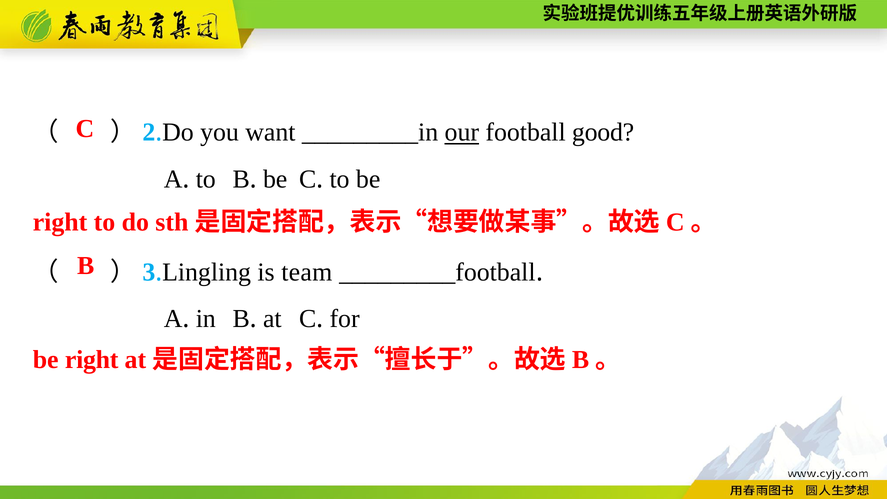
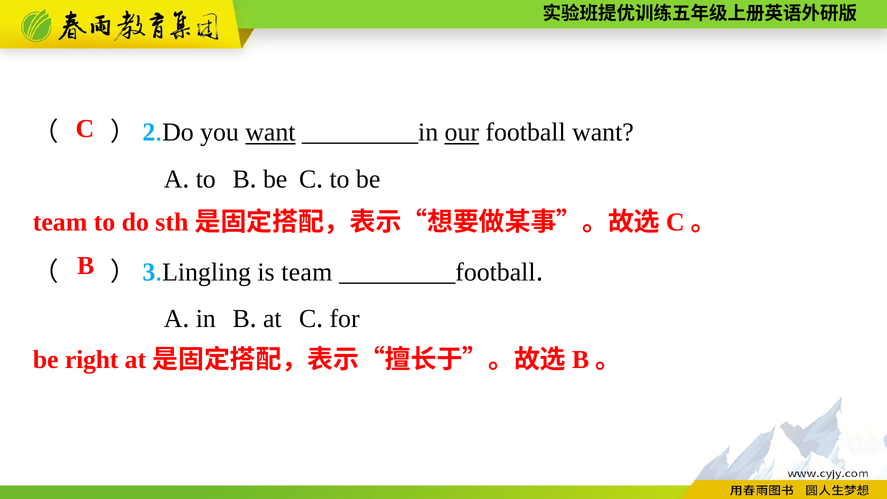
want underline: none -> present (270, 132)
football good: good -> want (603, 132)
right: right -> team (60, 222)
